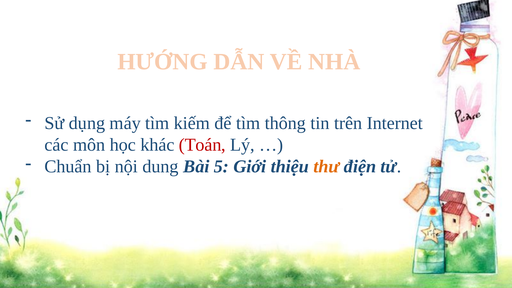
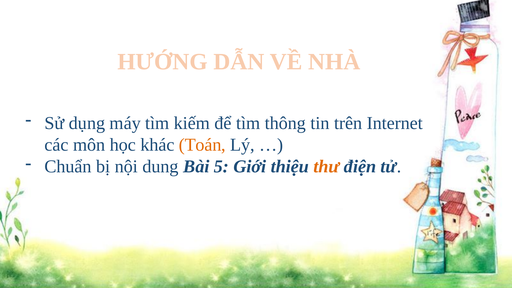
Toán colour: red -> orange (202, 145)
